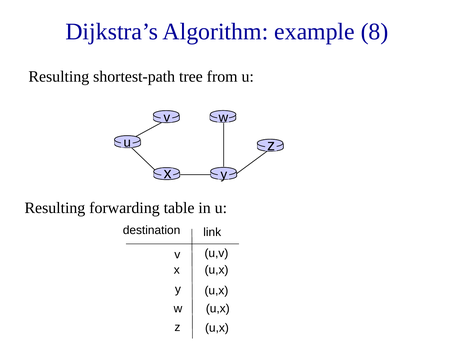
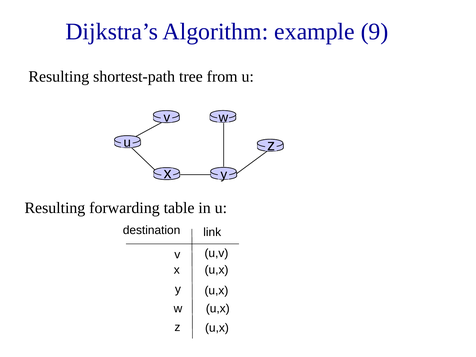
8: 8 -> 9 (375, 32)
